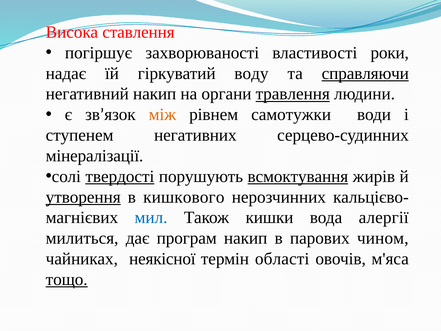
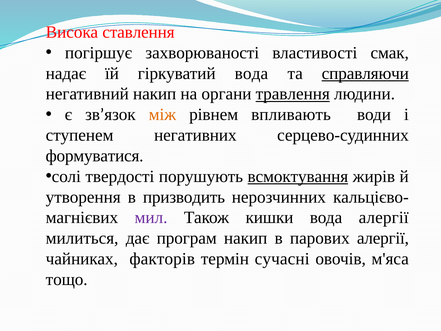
роки: роки -> смак (390, 53)
гіркуватий воду: воду -> вода (251, 73)
самотужки: самотужки -> впливають (291, 115)
мінералізації: мінералізації -> формуватися (95, 156)
твердості underline: present -> none (120, 176)
утворення underline: present -> none (83, 197)
кишкового: кишкового -> призводить (184, 197)
мил colour: blue -> purple (151, 217)
парових чином: чином -> алергії (383, 238)
неякісної: неякісної -> факторів (162, 259)
області: області -> сучасні (282, 259)
тощо underline: present -> none (67, 279)
